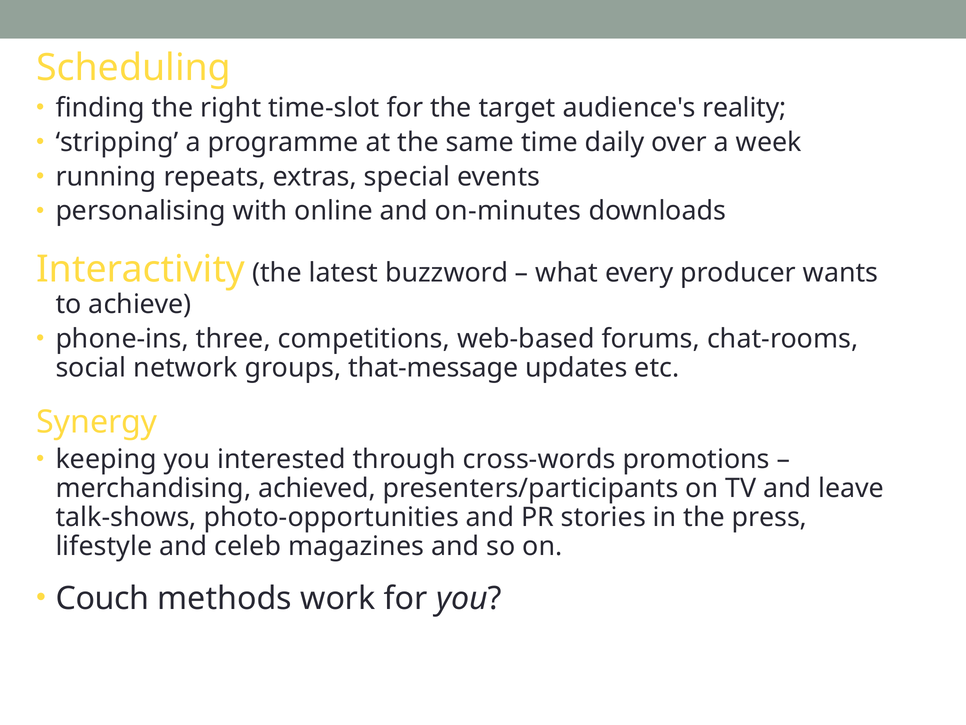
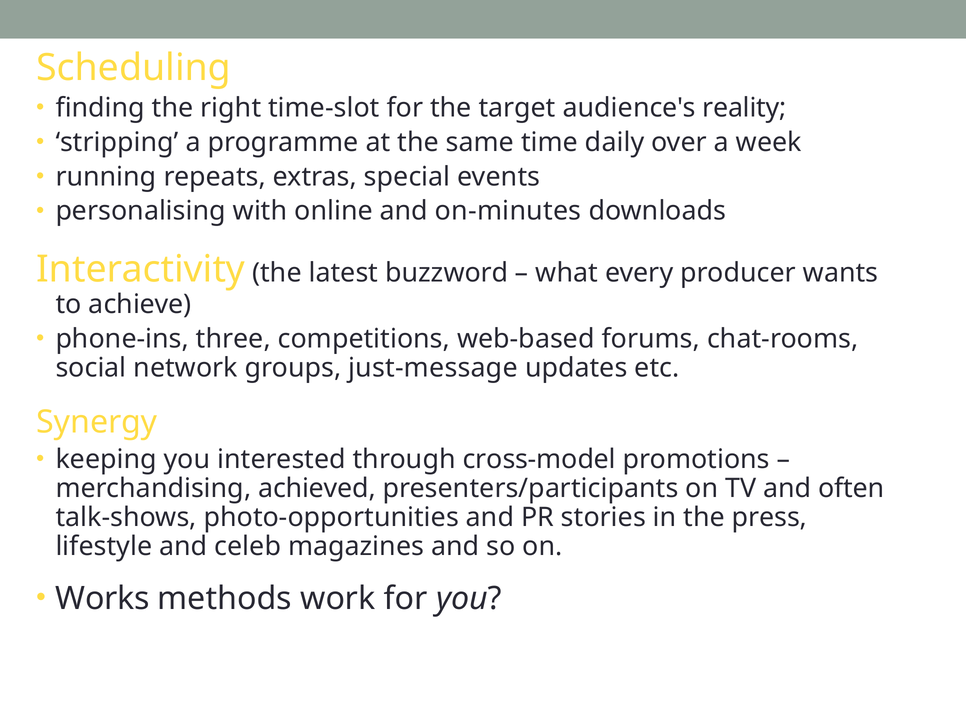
that-message: that-message -> just-message (433, 367)
cross-words: cross-words -> cross-model (539, 459)
leave: leave -> often (851, 488)
Couch: Couch -> Works (102, 598)
